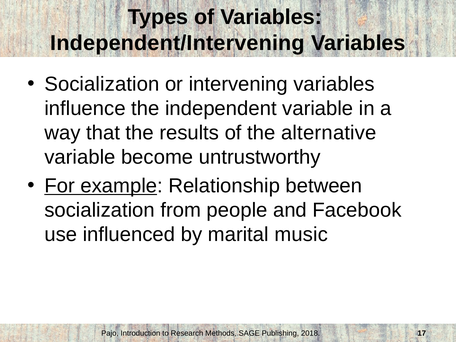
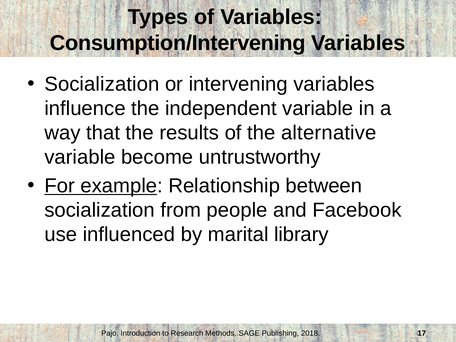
Independent/Intervening: Independent/Intervening -> Consumption/Intervening (178, 43)
music: music -> library (301, 234)
